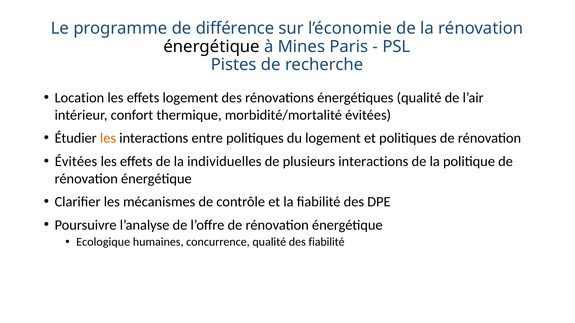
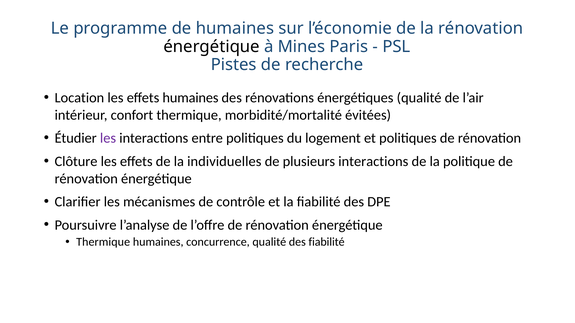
de différence: différence -> humaines (235, 28)
effets logement: logement -> humaines (190, 98)
les colour: orange -> purple (108, 138)
Évitées: Évitées -> Clôture (76, 162)
Ecologique: Ecologique -> Thermique (103, 242)
